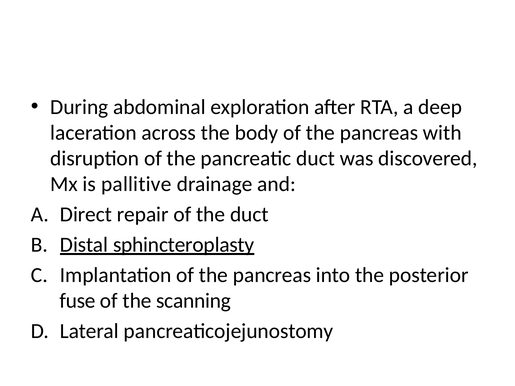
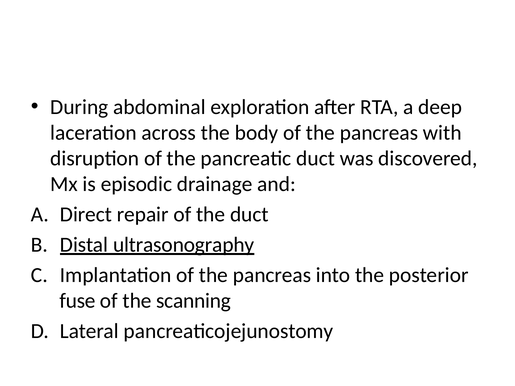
pallitive: pallitive -> episodic (136, 184)
sphincteroplasty: sphincteroplasty -> ultrasonography (184, 245)
